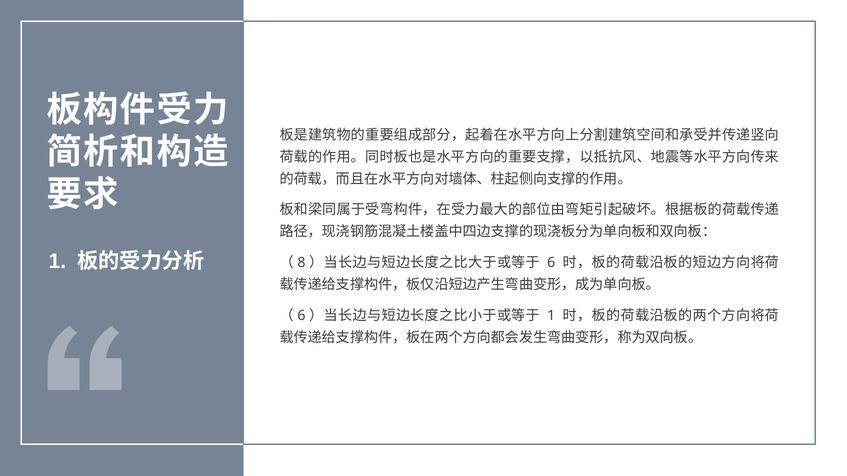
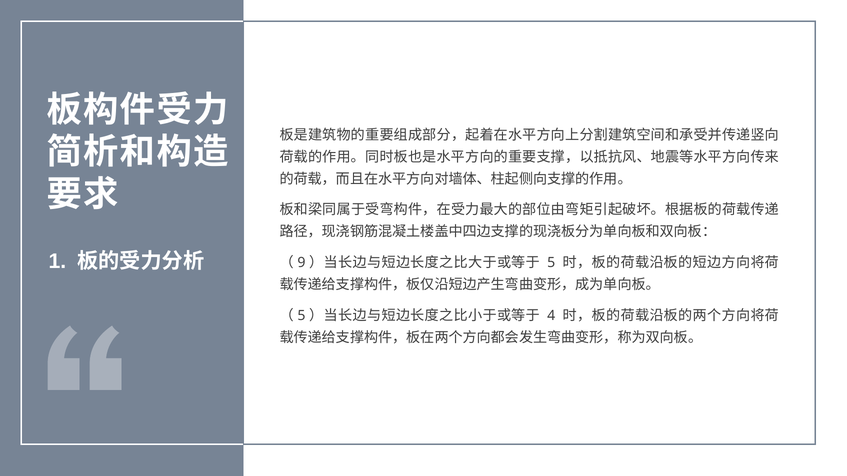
8: 8 -> 9 (302, 263)
6: 6 -> 5 (551, 263)
6: 6 -> 5 (302, 316)
1: 1 -> 4 (551, 316)
